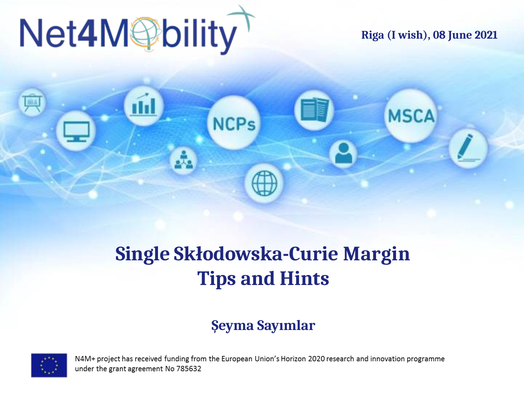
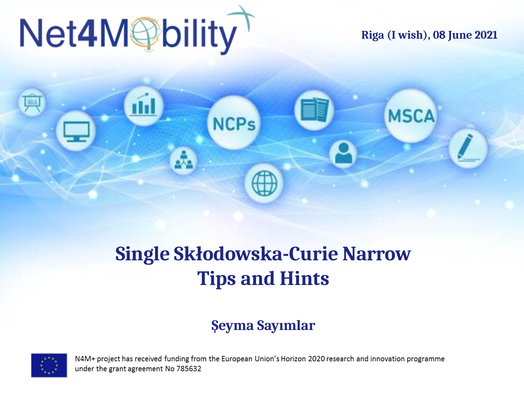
Margin: Margin -> Narrow (377, 254)
